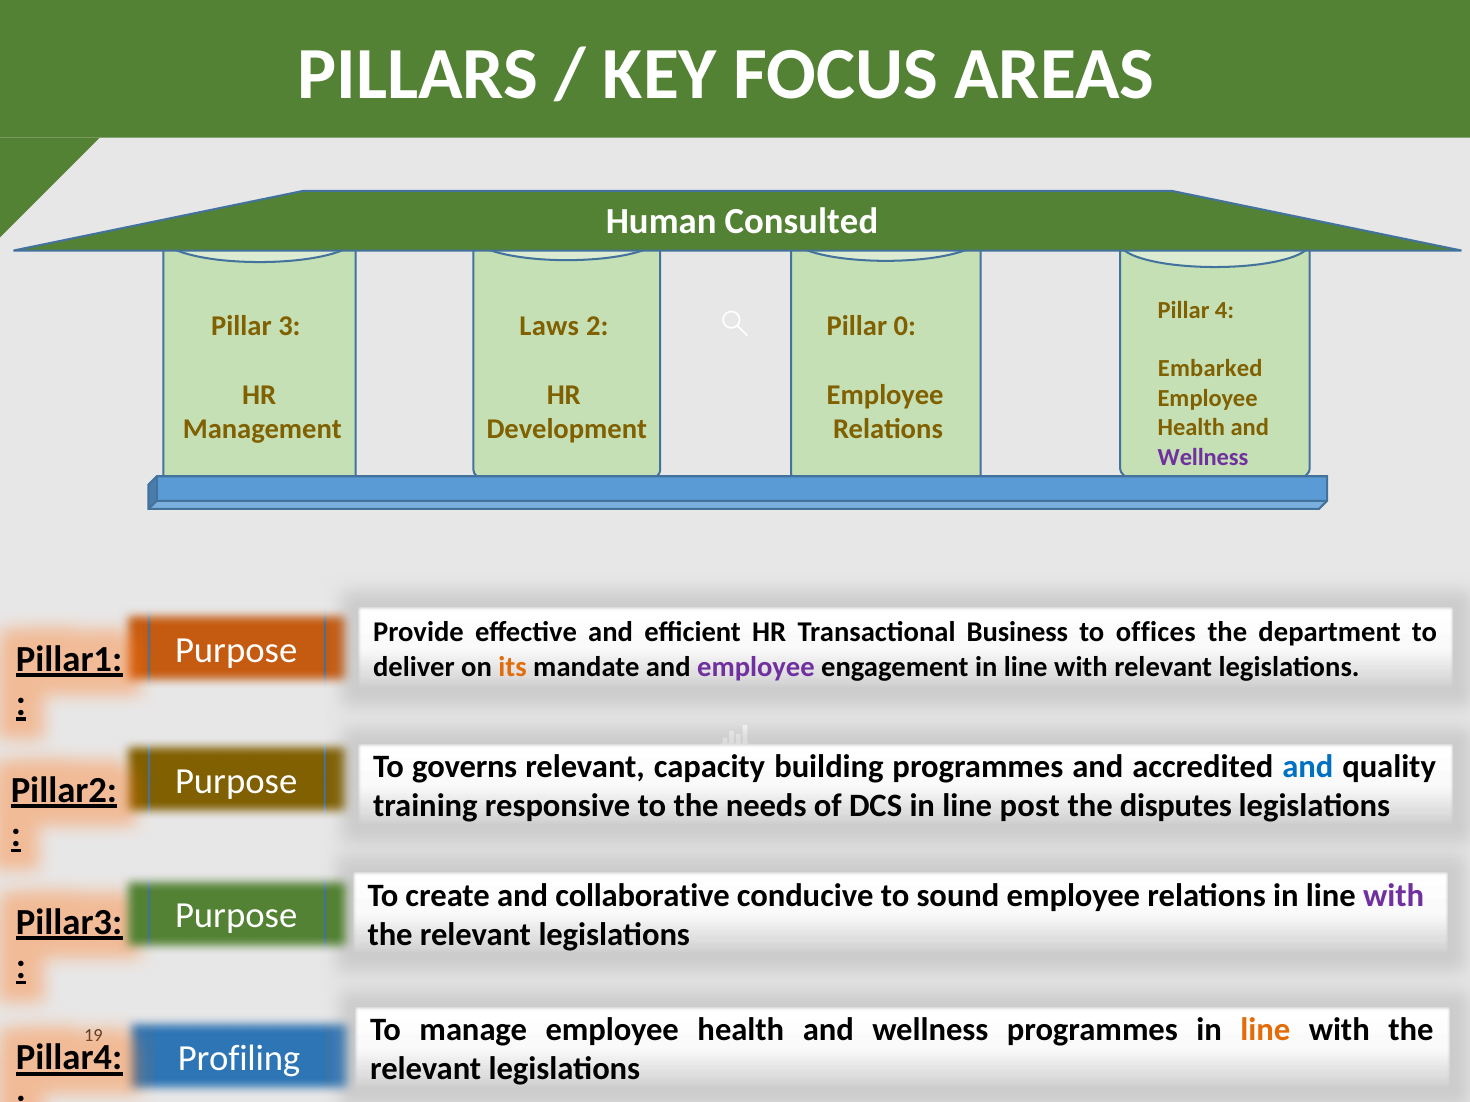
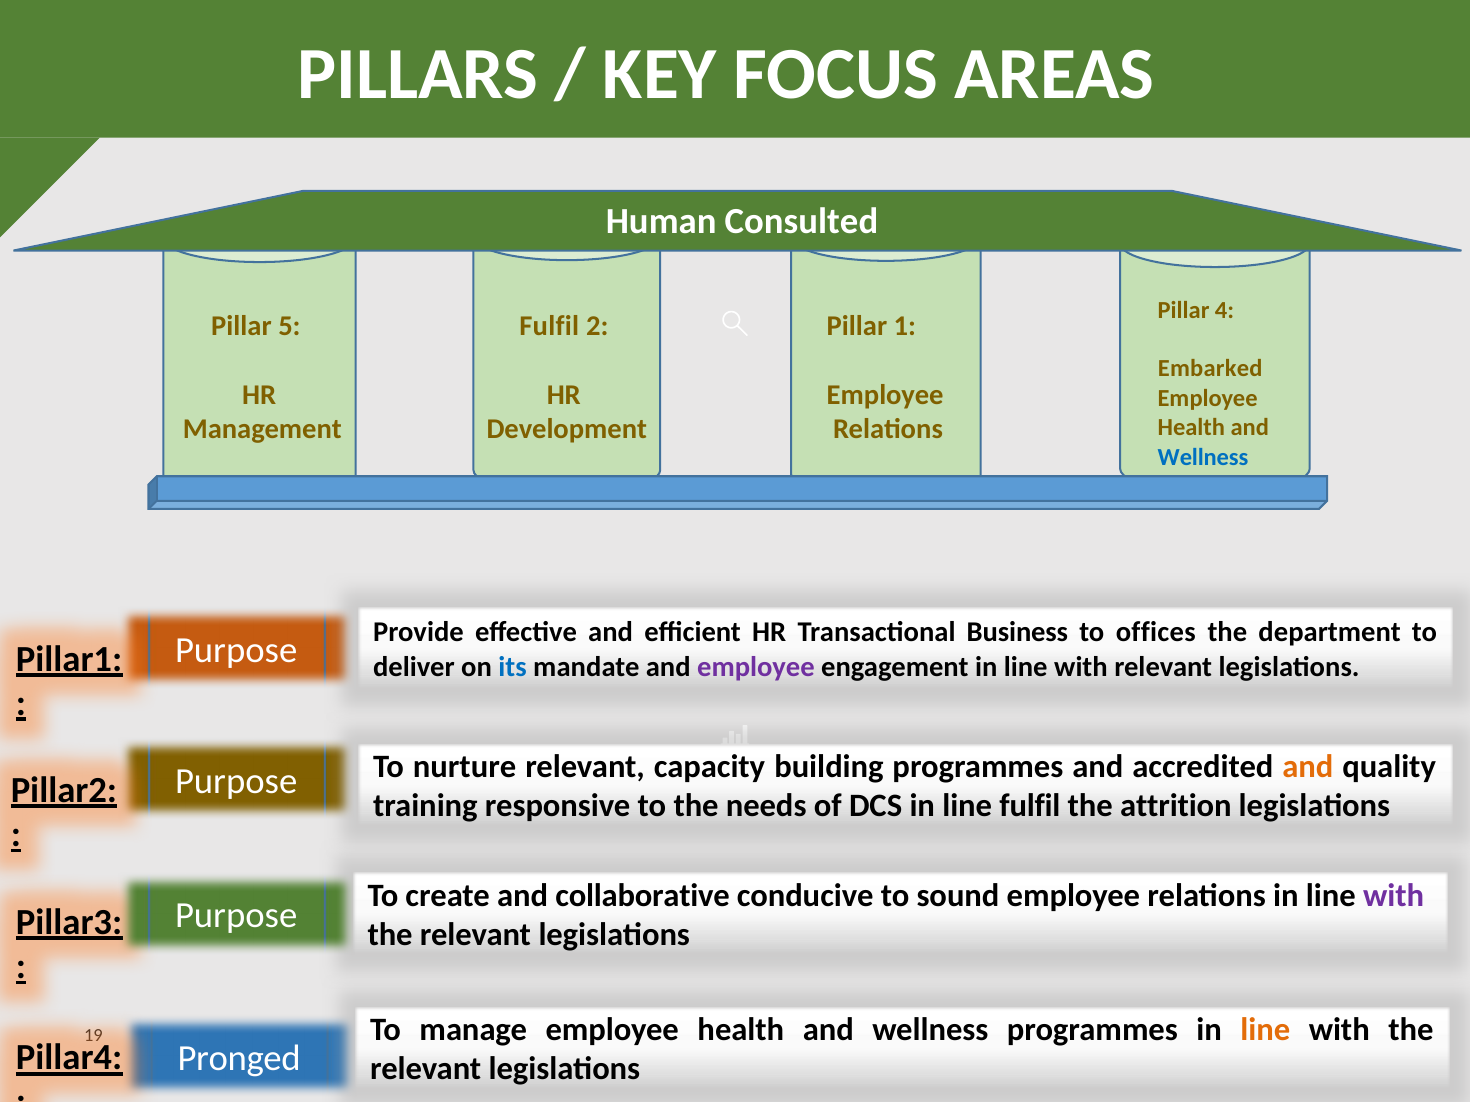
3: 3 -> 5 (289, 326)
Laws: Laws -> Fulfil (549, 326)
0: 0 -> 1 (905, 326)
Wellness colour: purple -> blue (1203, 457)
its colour: orange -> blue (513, 667)
governs: governs -> nurture (465, 767)
and colour: blue -> orange (1308, 767)
line post: post -> fulfil (1030, 806)
disputes: disputes -> attrition (1176, 806)
Profiling: Profiling -> Pronged (239, 1059)
